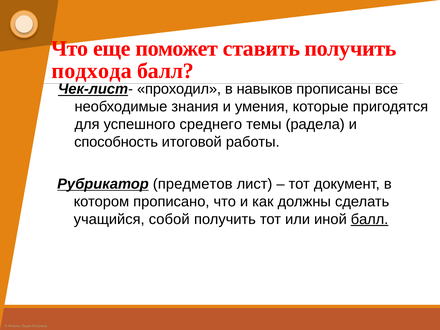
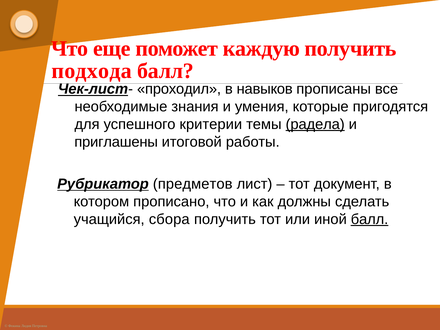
ставить: ставить -> каждую (261, 48)
среднего: среднего -> критерии (211, 124)
радела underline: none -> present (315, 124)
способность: способность -> приглашены (116, 142)
собой: собой -> сбора (169, 219)
